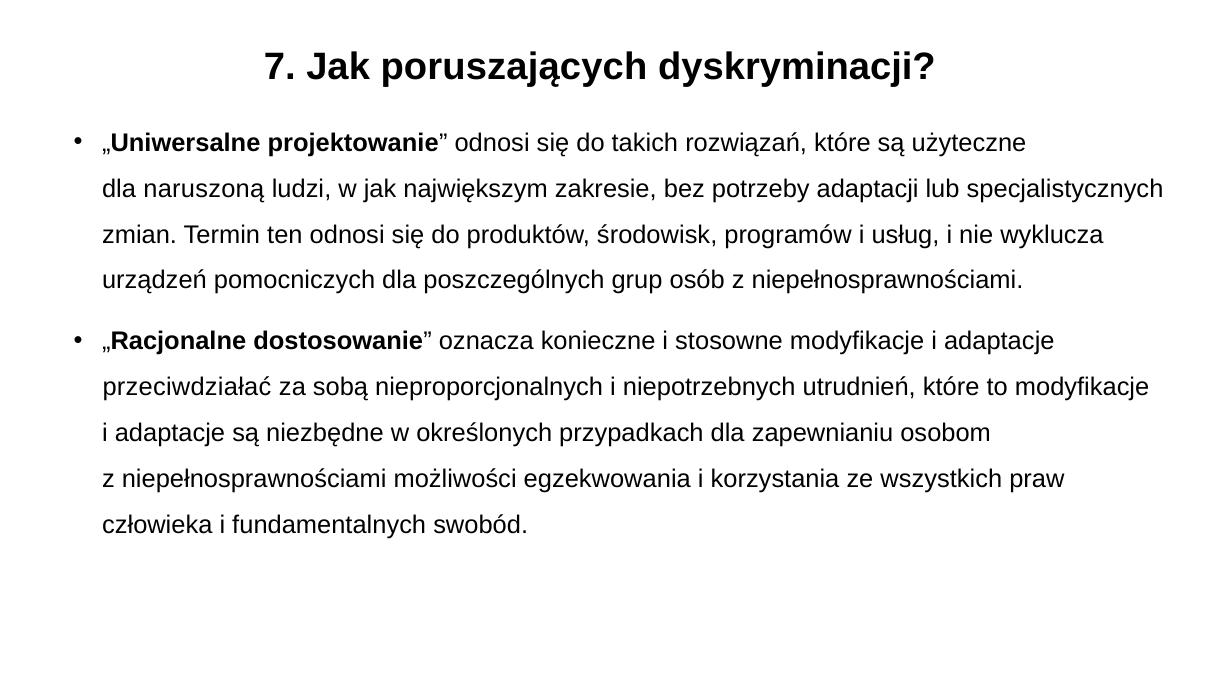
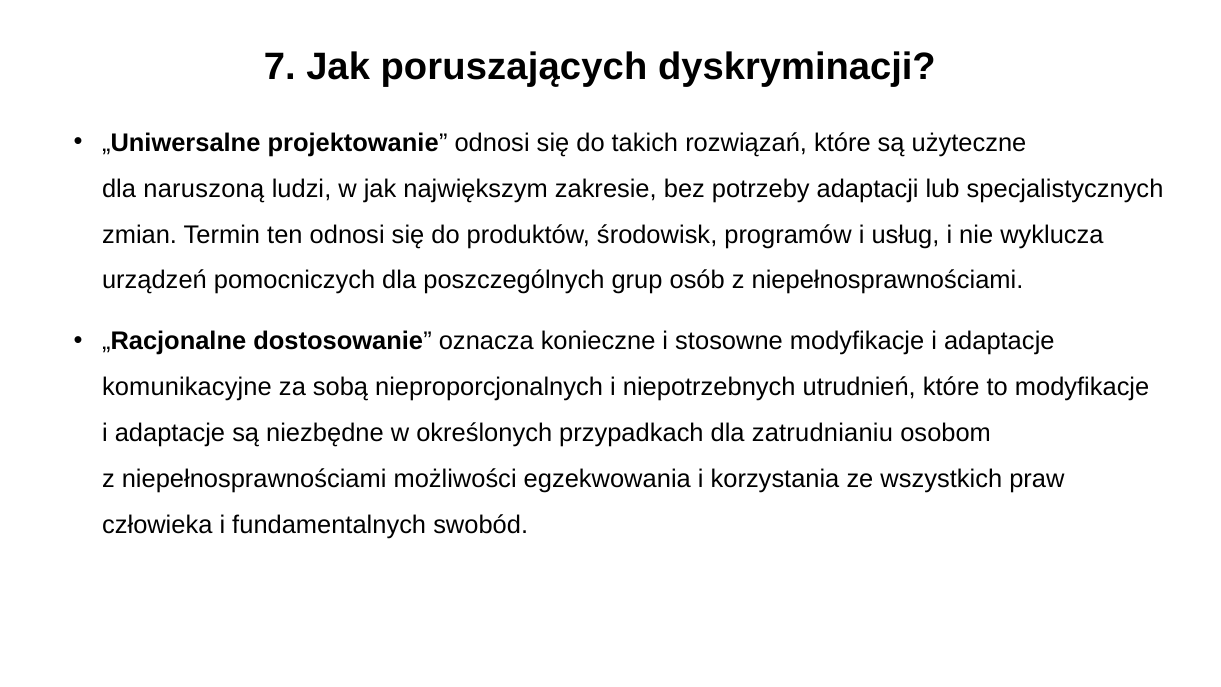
przeciwdziałać: przeciwdziałać -> komunikacyjne (187, 387)
zapewnianiu: zapewnianiu -> zatrudnianiu (822, 433)
